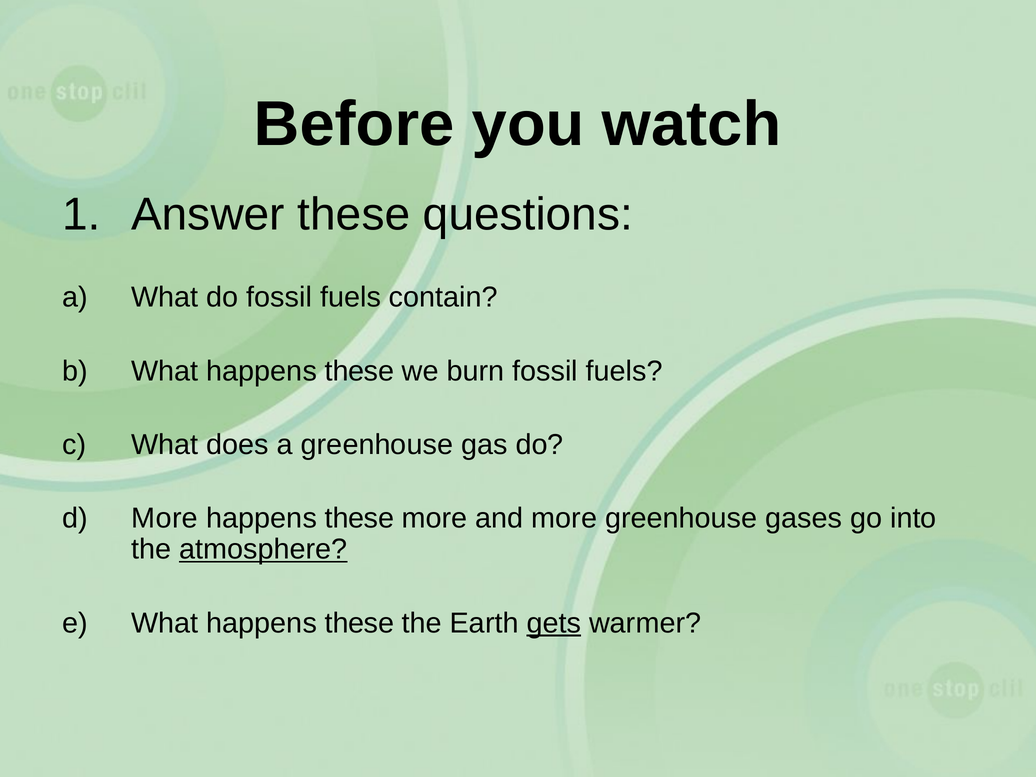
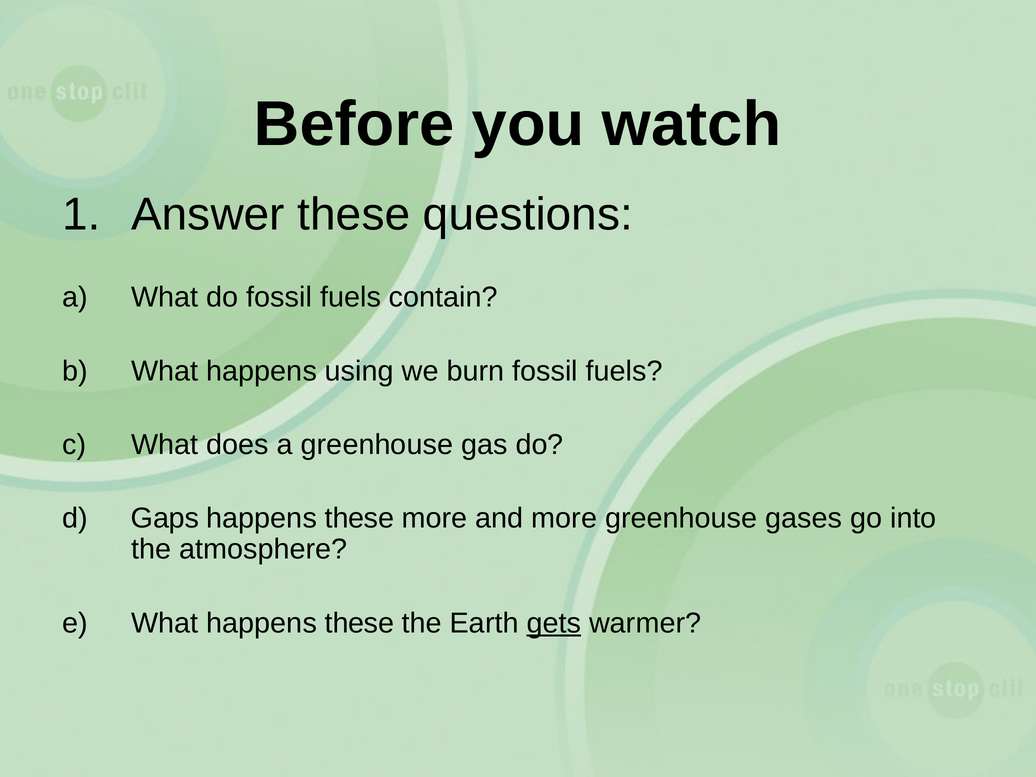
these: these -> using (359, 371)
More: More -> Gaps (165, 518)
atmosphere underline: present -> none (263, 549)
